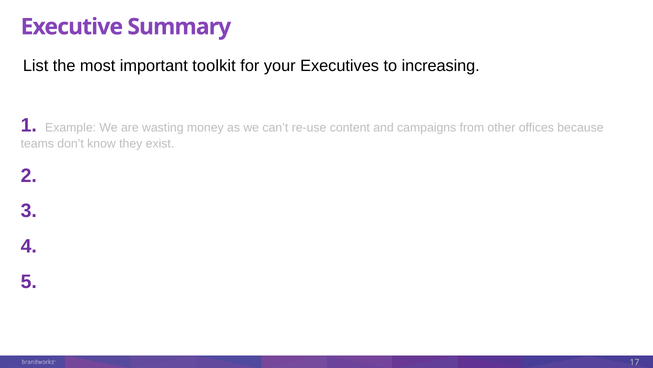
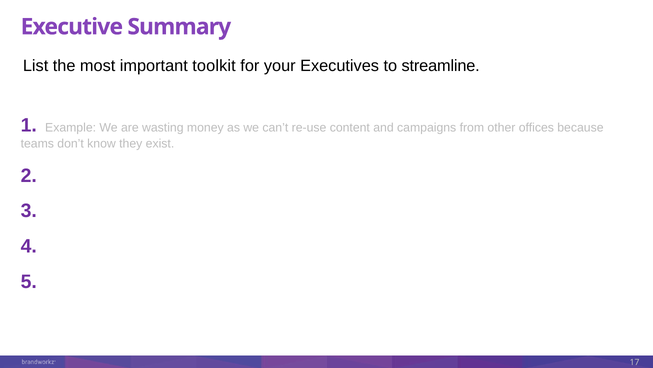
increasing: increasing -> streamline (441, 65)
